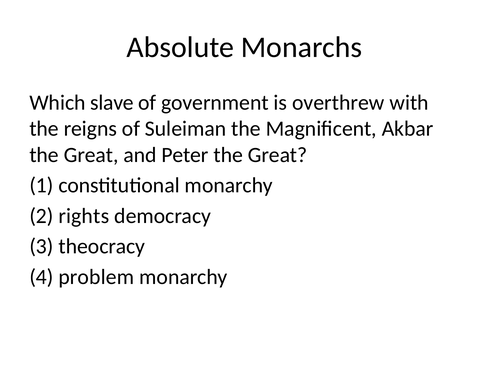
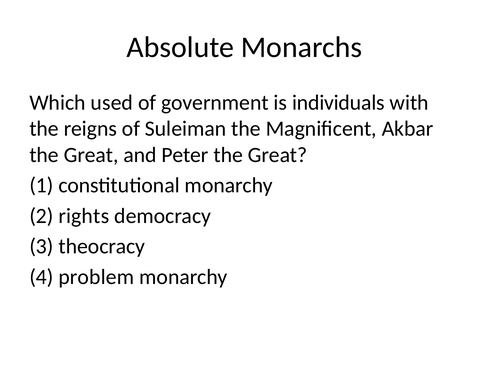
slave: slave -> used (112, 103)
overthrew: overthrew -> individuals (338, 103)
